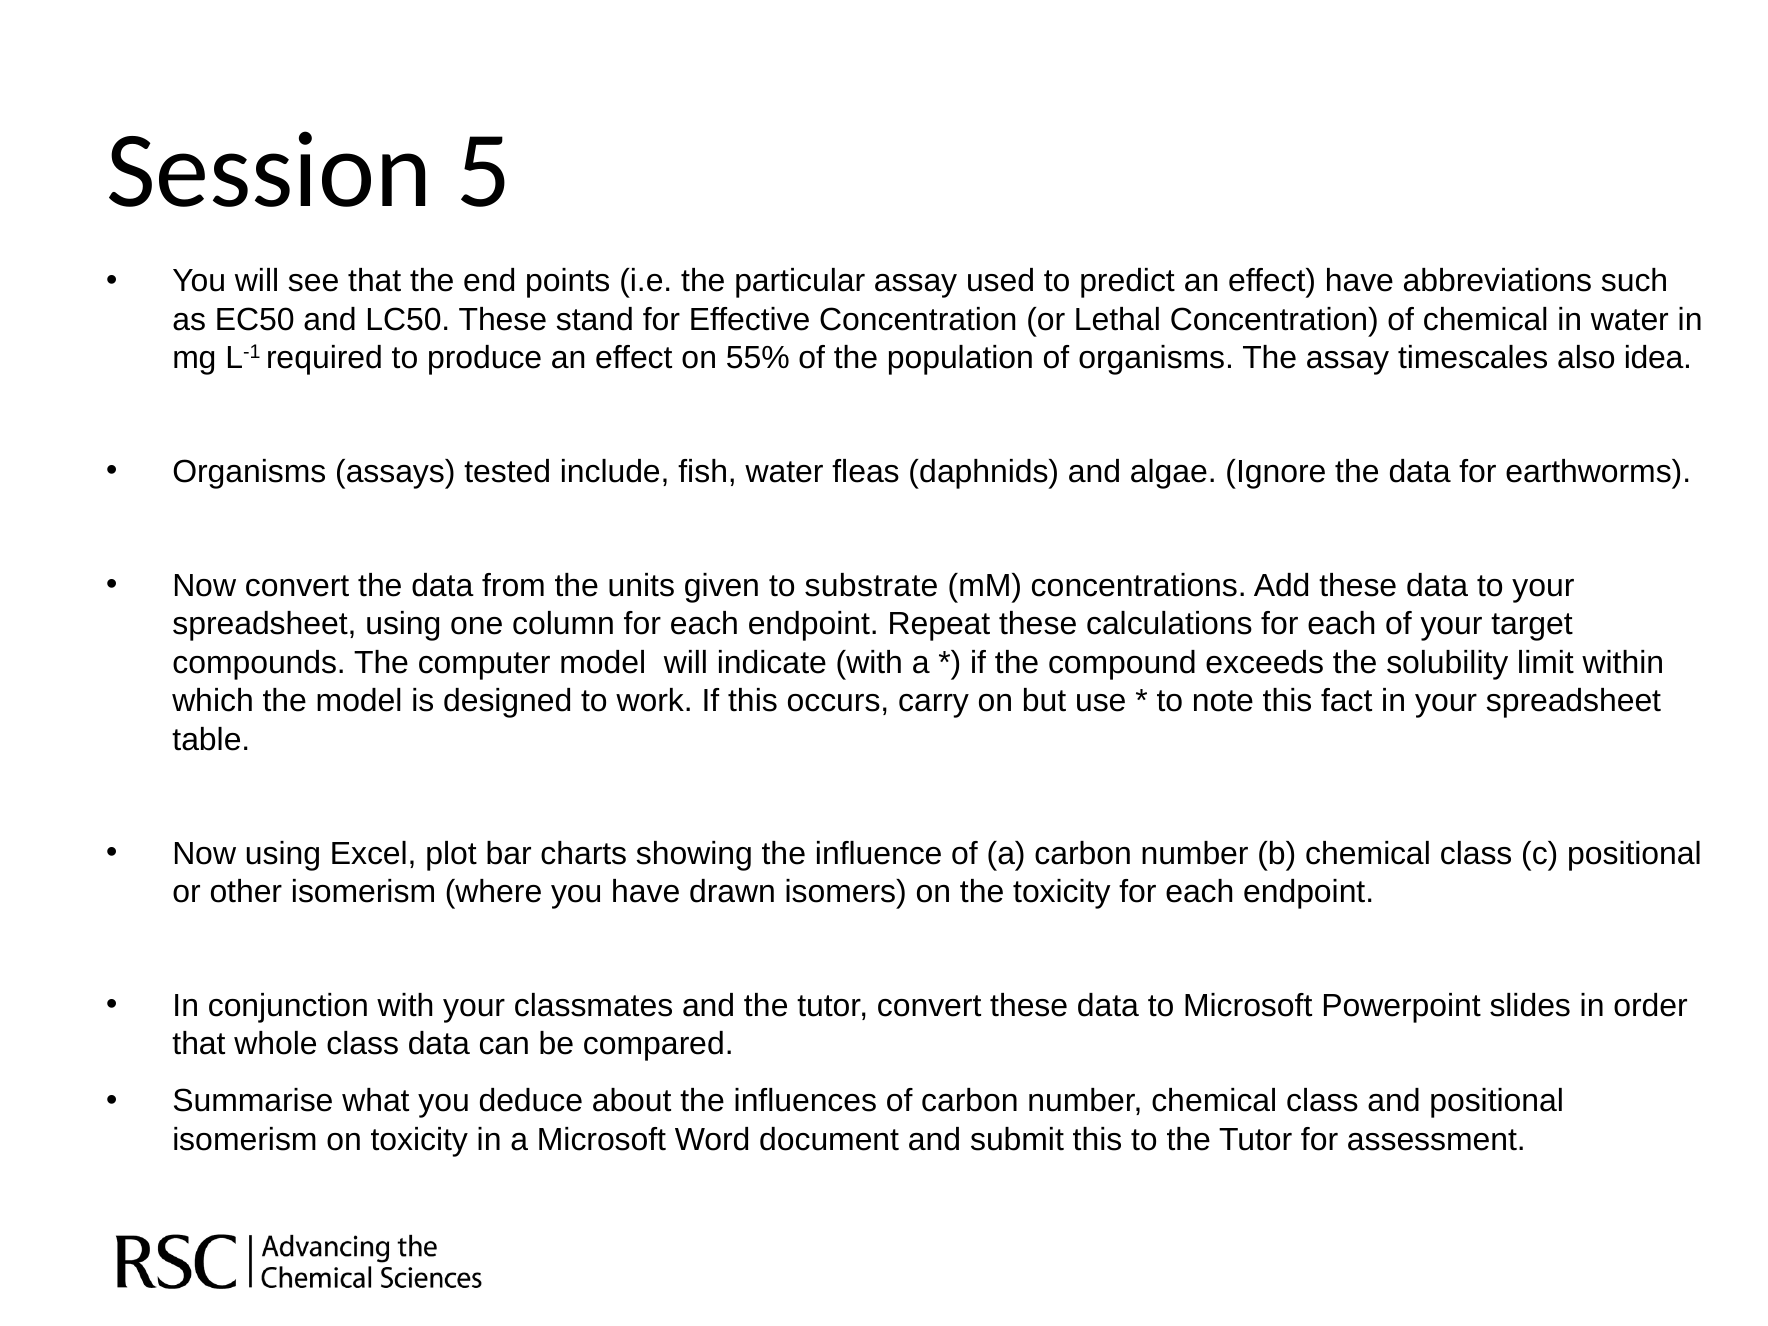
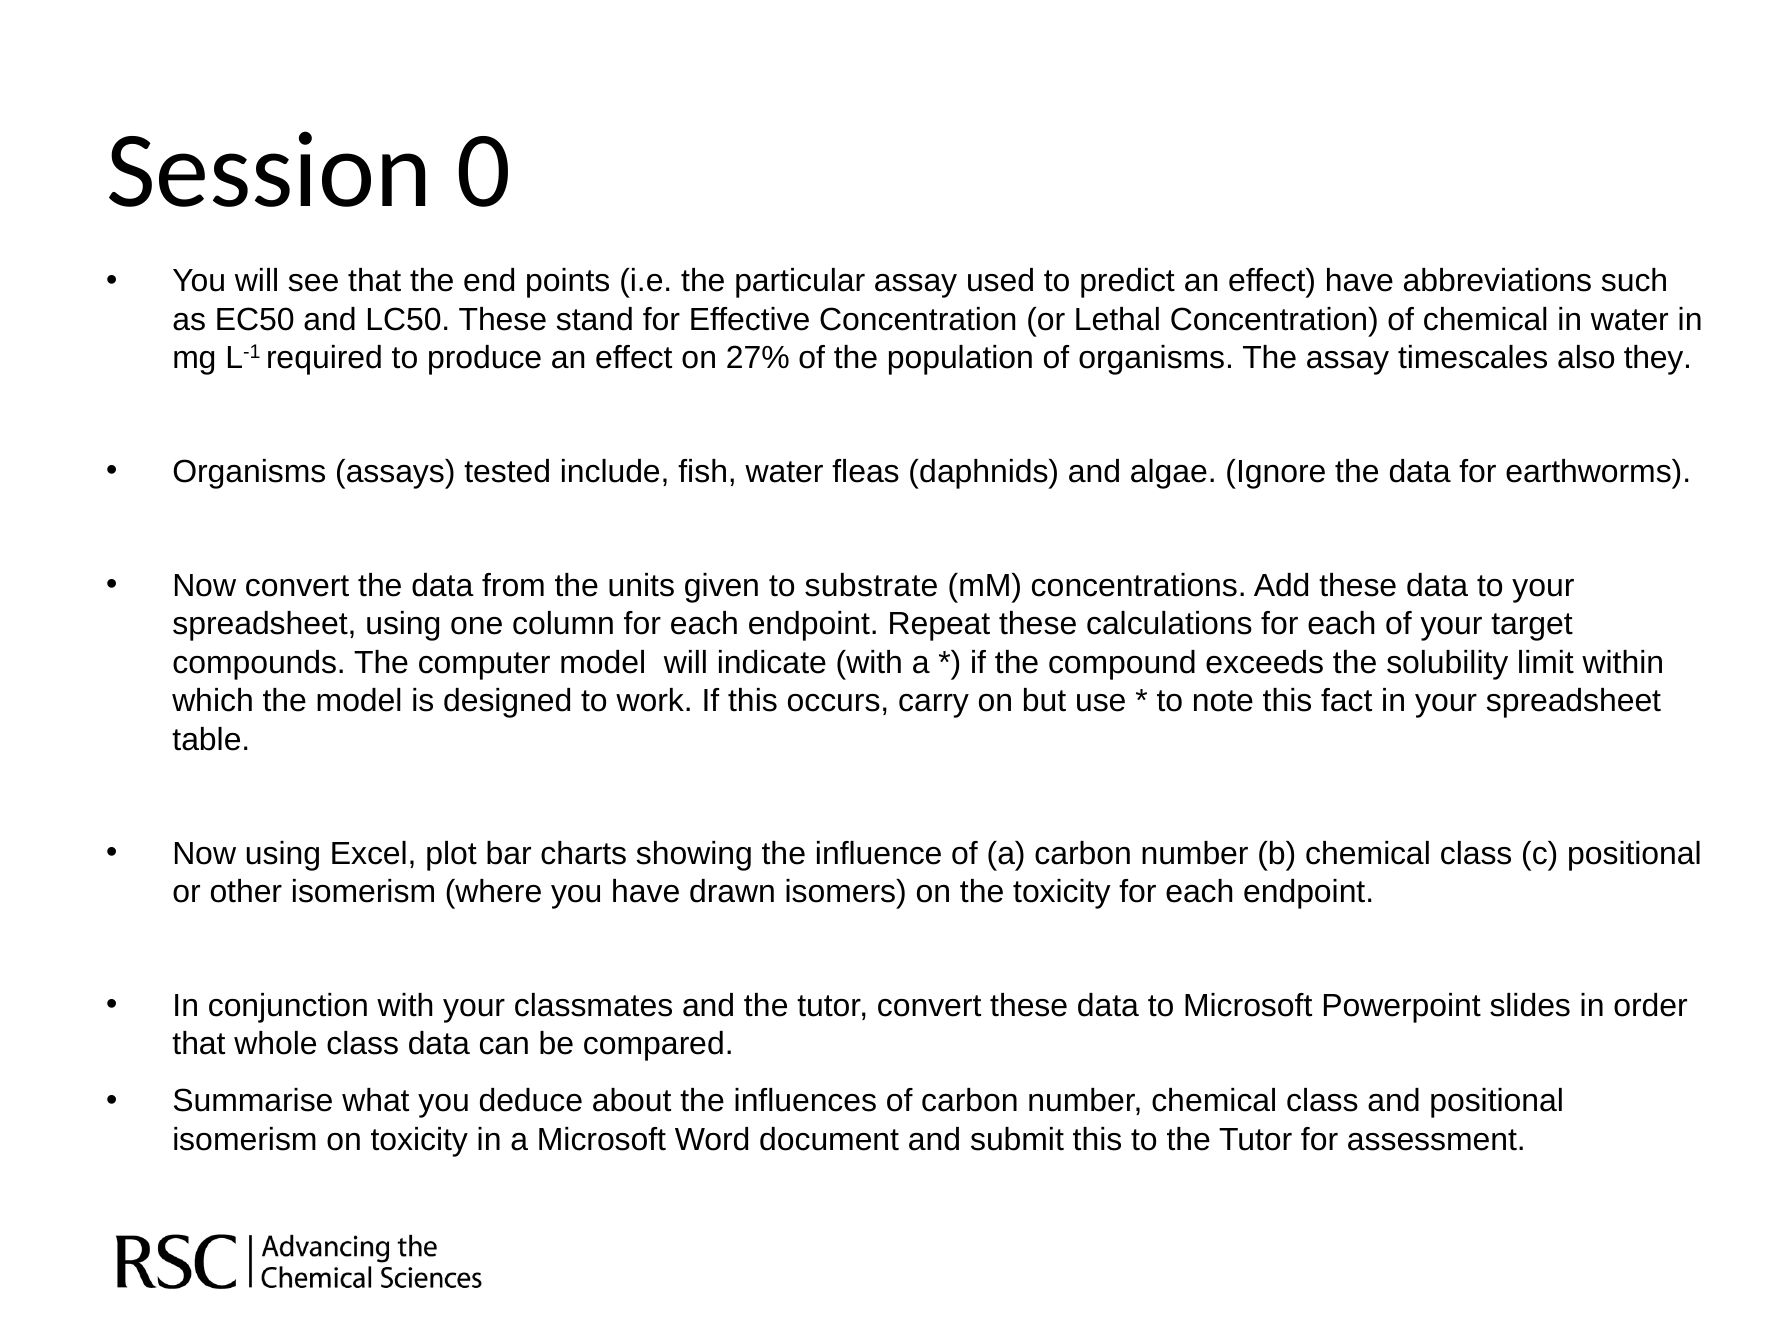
5: 5 -> 0 (484, 171)
55%: 55% -> 27% (758, 358)
idea: idea -> they (1658, 358)
